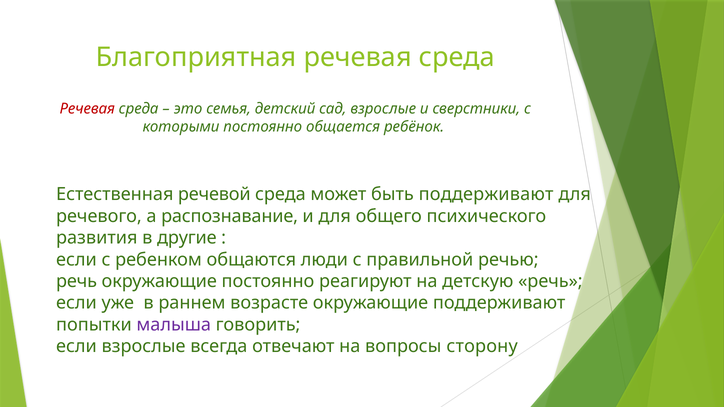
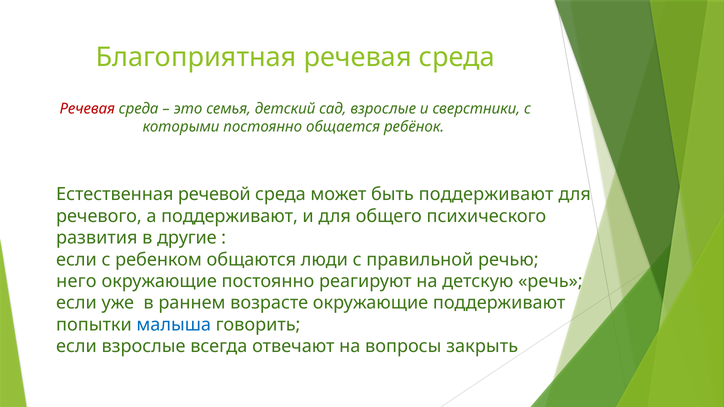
а распознавание: распознавание -> поддерживают (230, 216)
речь: речь -> него (76, 281)
малыша colour: purple -> blue (174, 325)
сторону: сторону -> закрыть (482, 347)
